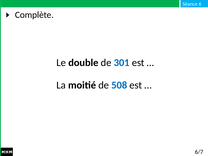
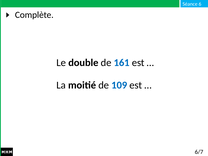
301: 301 -> 161 (122, 63)
508: 508 -> 109 (119, 85)
